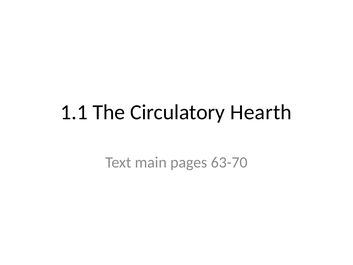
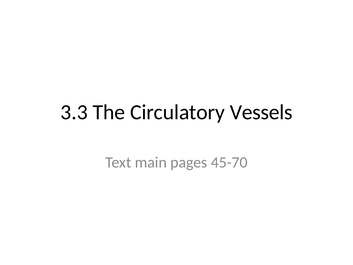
1.1: 1.1 -> 3.3 (74, 112)
Hearth: Hearth -> Vessels (261, 112)
63-70: 63-70 -> 45-70 (229, 162)
